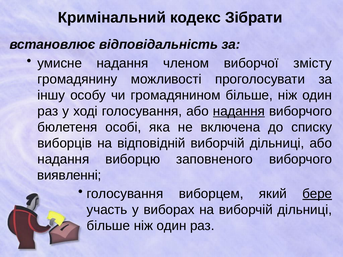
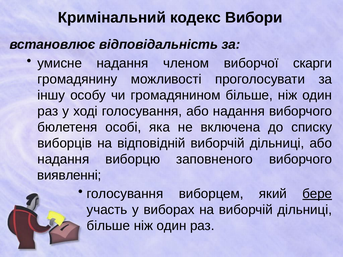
Зібрати: Зібрати -> Вибори (254, 18)
змісту: змісту -> скарги (313, 63)
надання underline: present -> none (239, 111)
